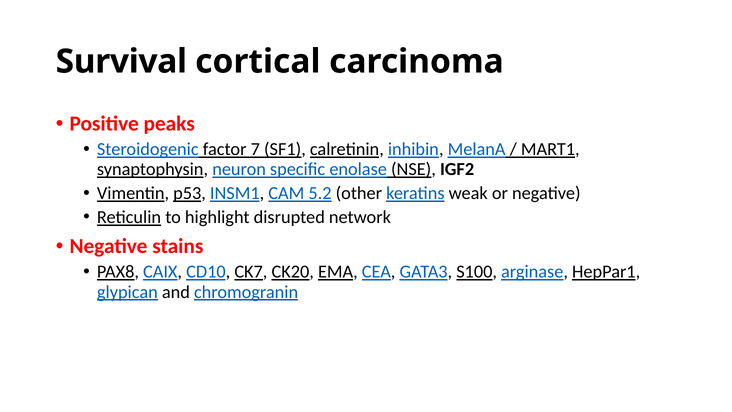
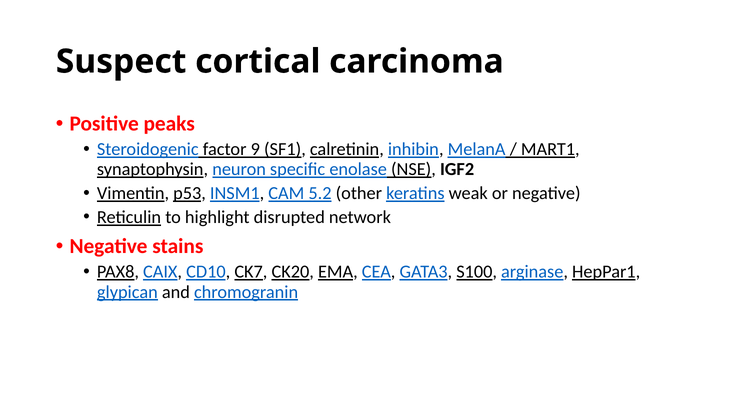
Survival: Survival -> Suspect (121, 61)
7: 7 -> 9 (255, 149)
